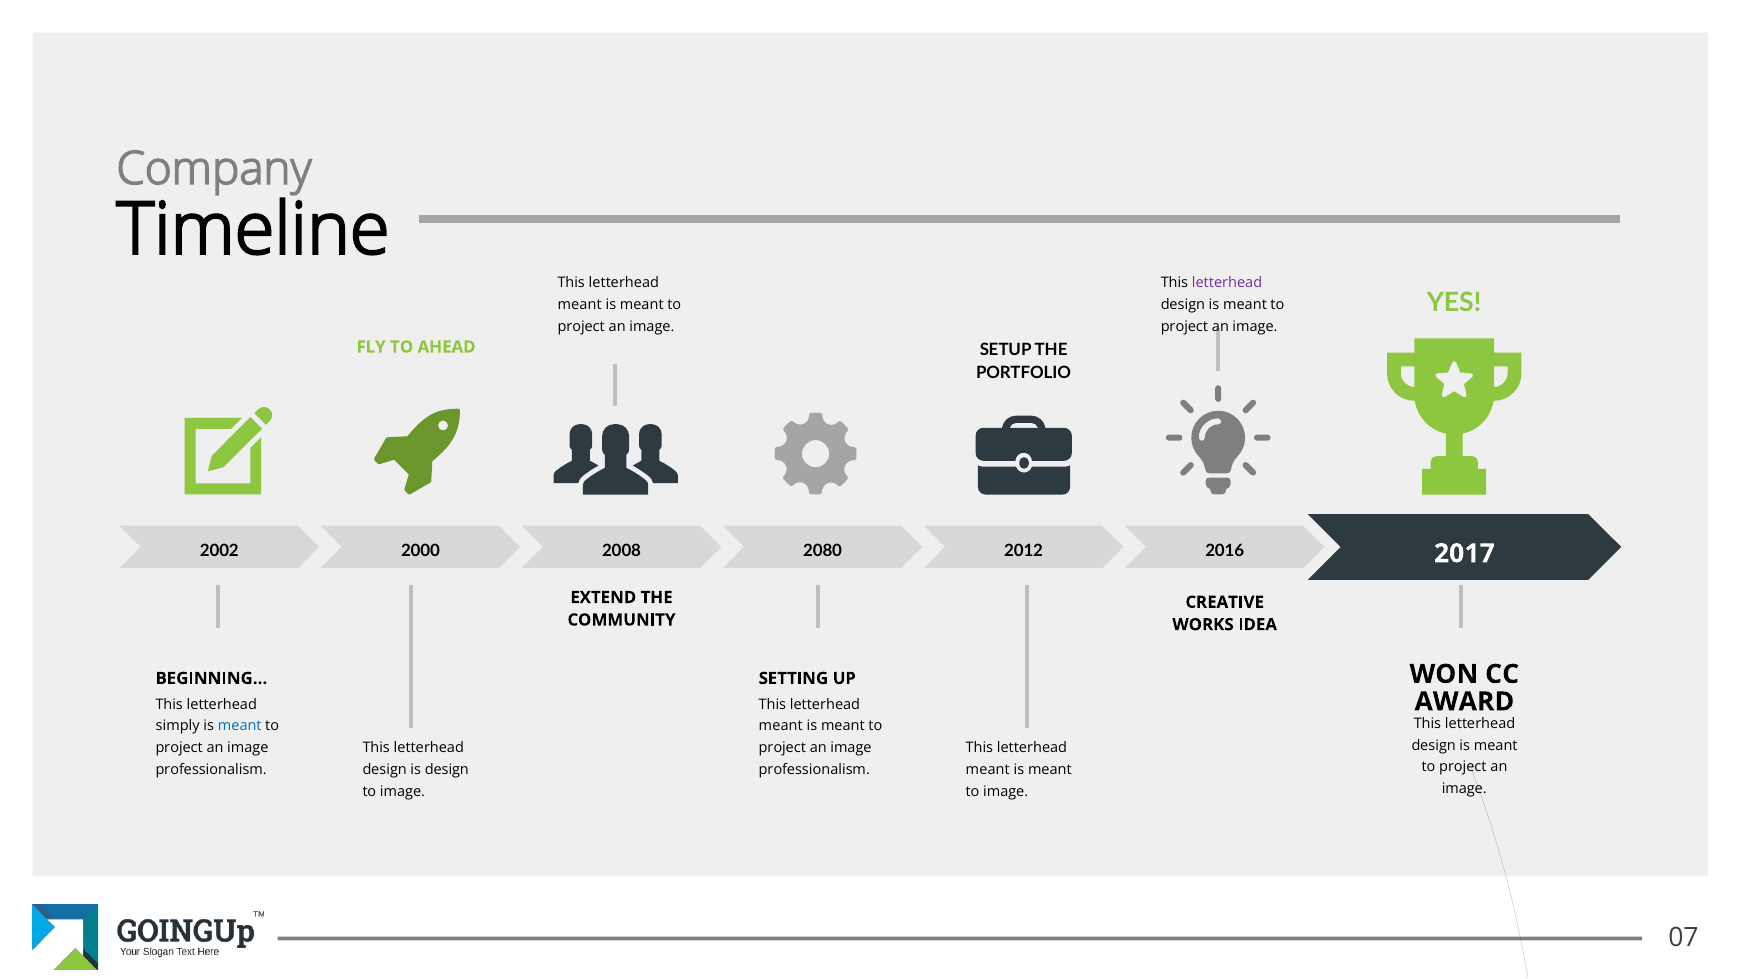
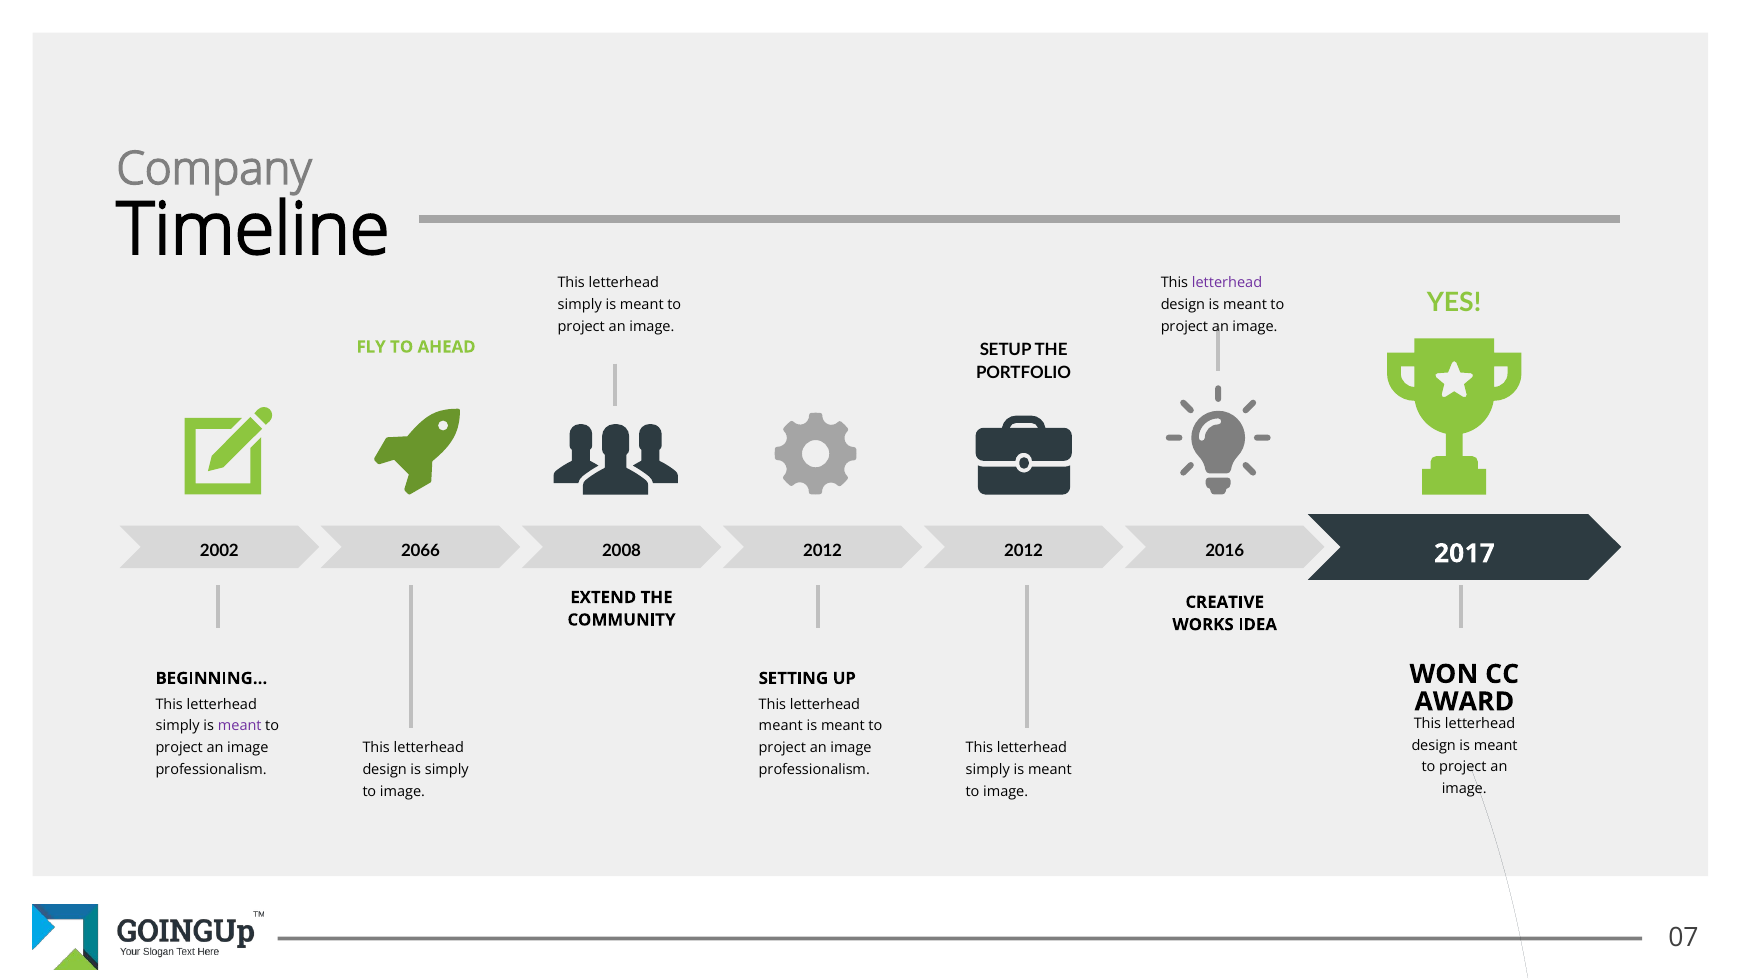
meant: meant -> simply (580, 305)
2000: 2000 -> 2066 (421, 551)
2008 2080: 2080 -> 2012 (823, 551)
meant colour: blue -> purple (240, 726)
is design: design -> simply (447, 770)
meant: meant -> simply (988, 770)
